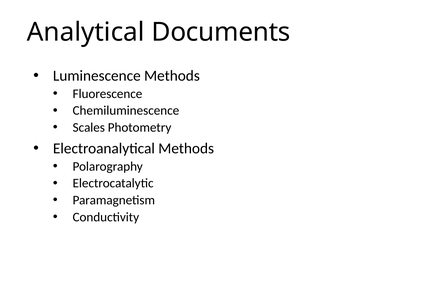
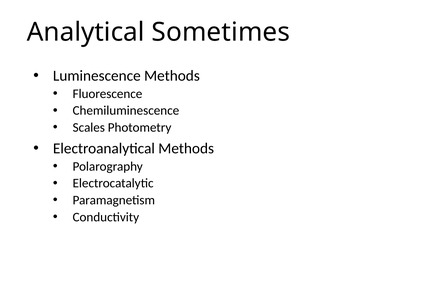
Documents: Documents -> Sometimes (221, 32)
